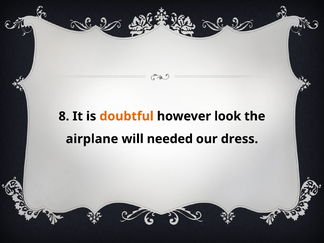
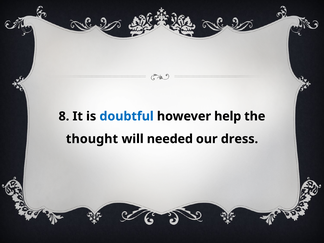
doubtful colour: orange -> blue (127, 116)
look: look -> help (228, 116)
airplane: airplane -> thought (92, 139)
